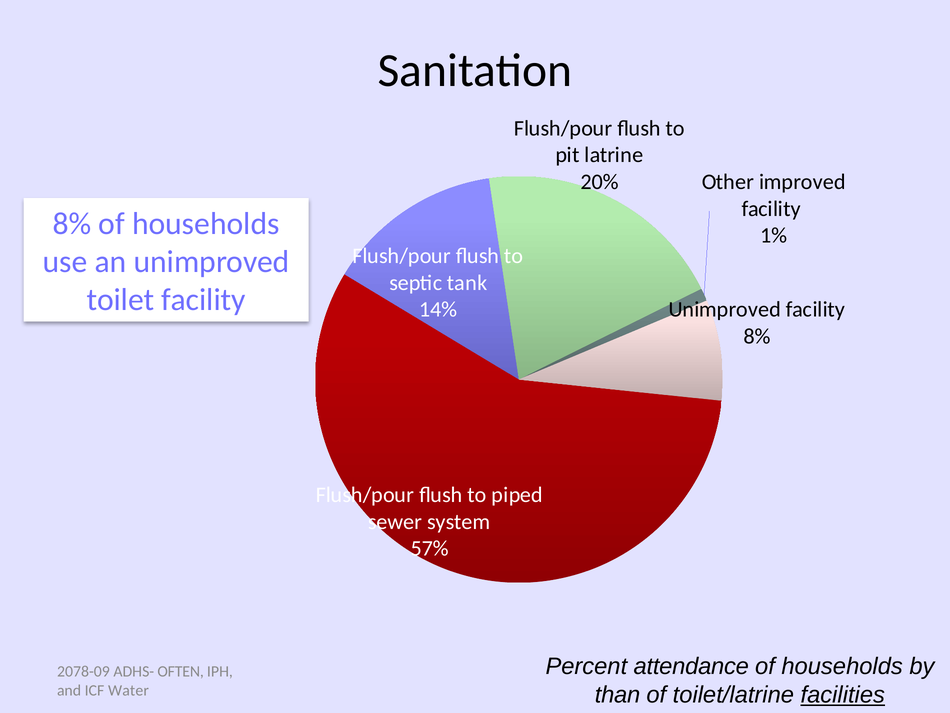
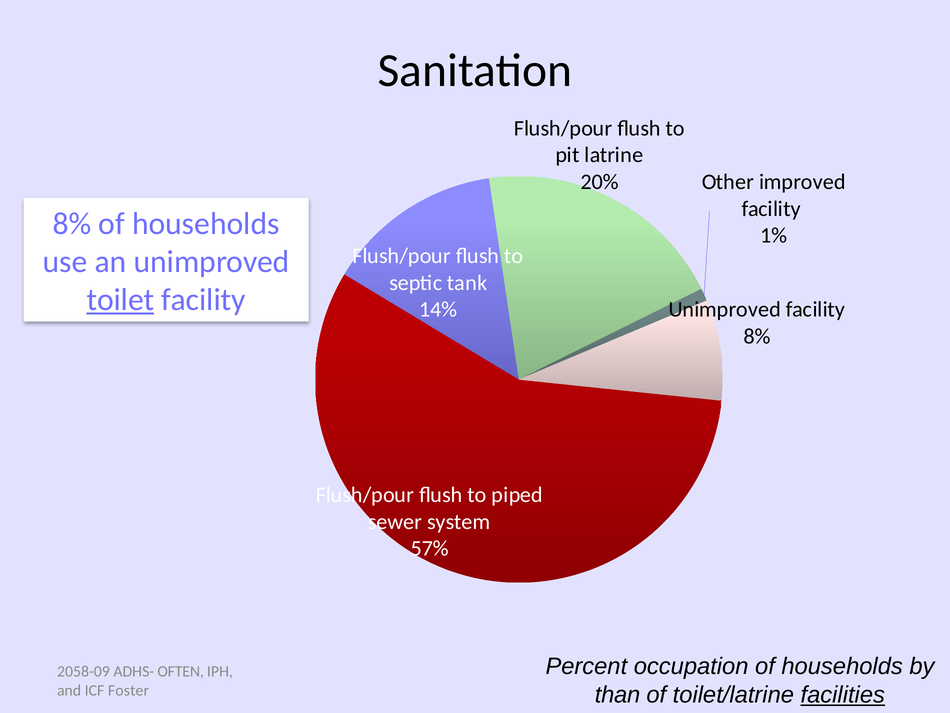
toilet underline: none -> present (120, 300)
attendance: attendance -> occupation (691, 666)
2078-09: 2078-09 -> 2058-09 (83, 671)
Water: Water -> Foster (128, 690)
